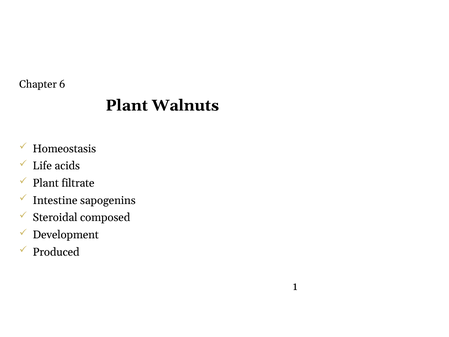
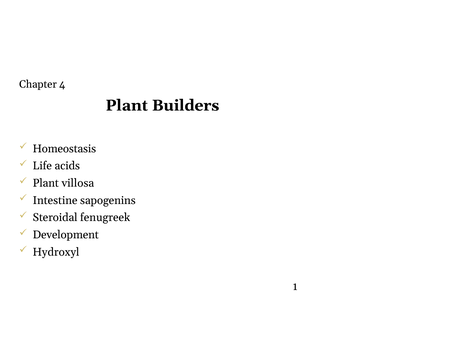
6: 6 -> 4 (62, 84)
Walnuts: Walnuts -> Builders (185, 105)
filtrate: filtrate -> villosa (78, 183)
composed: composed -> fenugreek (105, 217)
Produced: Produced -> Hydroxyl (56, 252)
